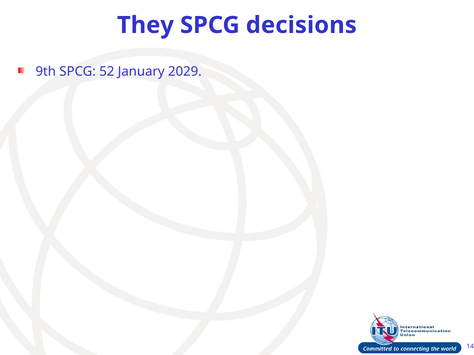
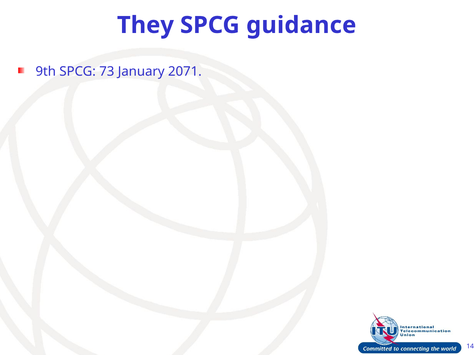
decisions: decisions -> guidance (301, 25)
52: 52 -> 73 (107, 72)
2029: 2029 -> 2071 (185, 72)
